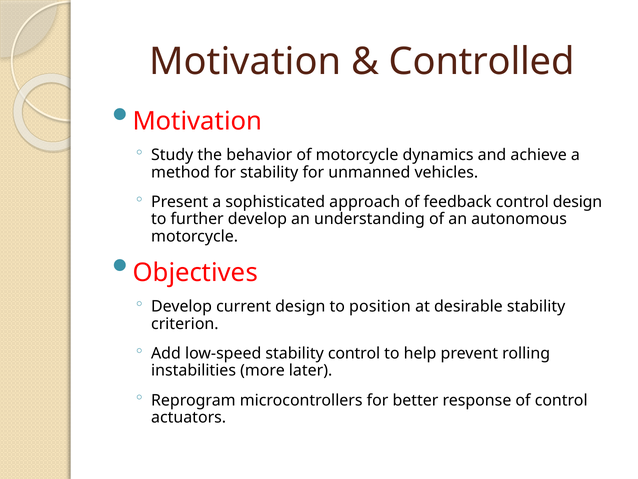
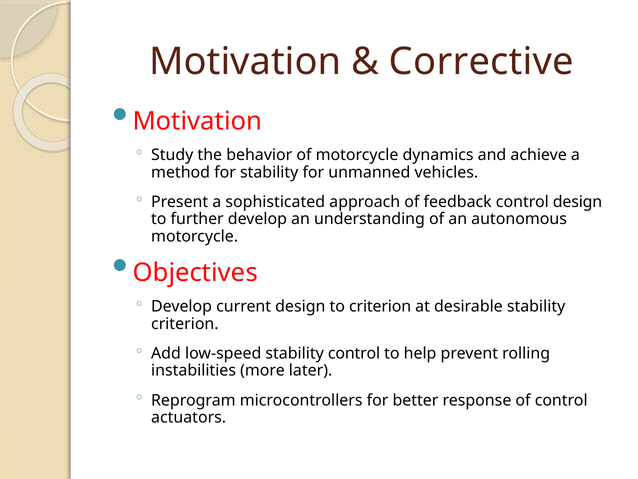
Controlled: Controlled -> Corrective (481, 62)
to position: position -> criterion (380, 306)
